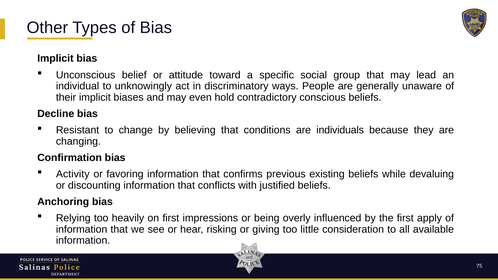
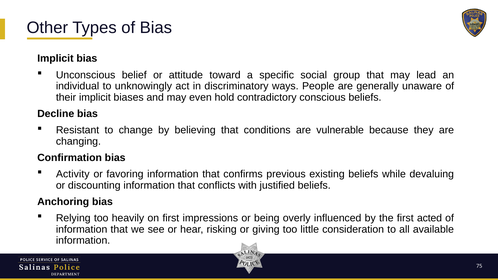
individuals: individuals -> vulnerable (340, 130)
apply: apply -> acted (430, 218)
